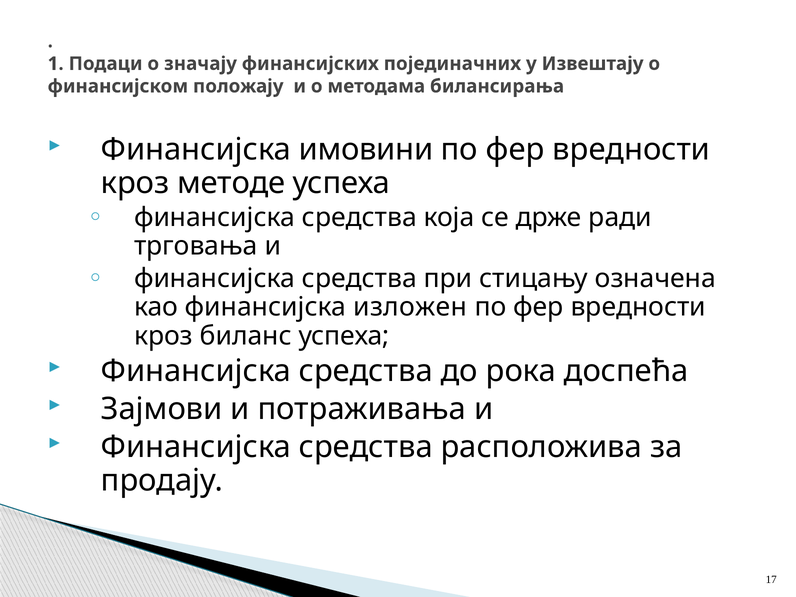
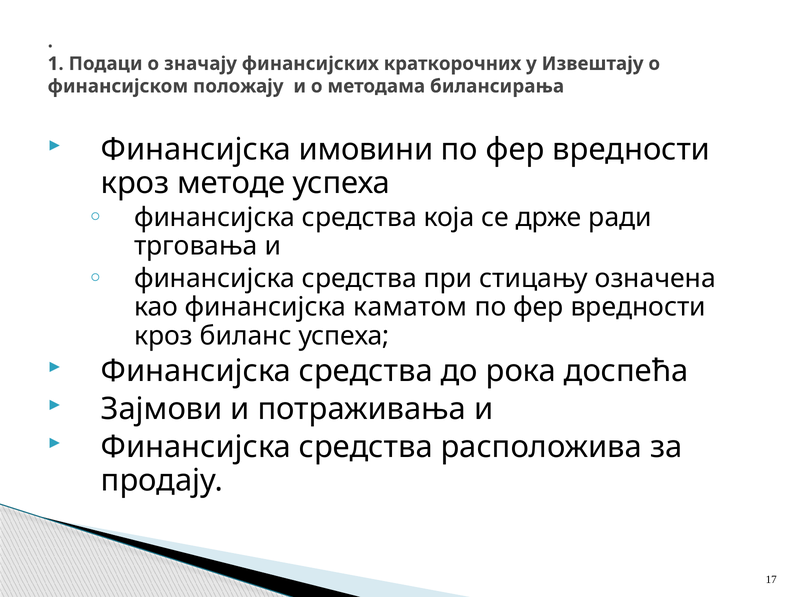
појединачних: појединачних -> краткорочних (452, 64)
изложен: изложен -> каматом (410, 307)
